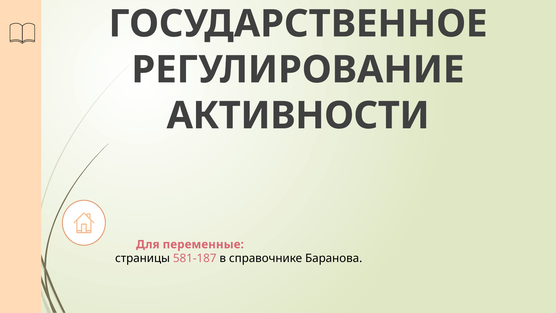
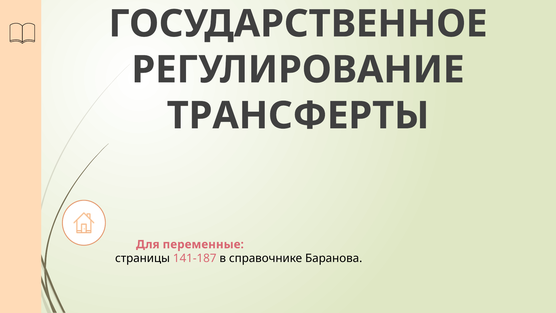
АКТИВНОСТИ: АКТИВНОСТИ -> ТРАНСФЕРТЫ (298, 116)
581-187: 581-187 -> 141-187 (195, 258)
